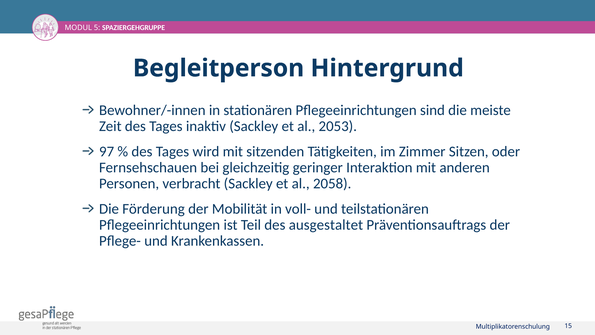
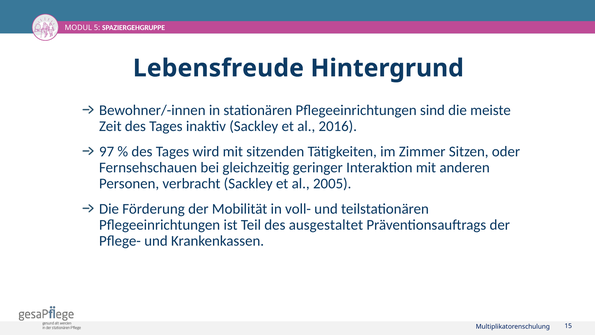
Begleitperson: Begleitperson -> Lebensfreude (218, 68)
2053: 2053 -> 2016 (338, 126)
2058: 2058 -> 2005 (332, 183)
